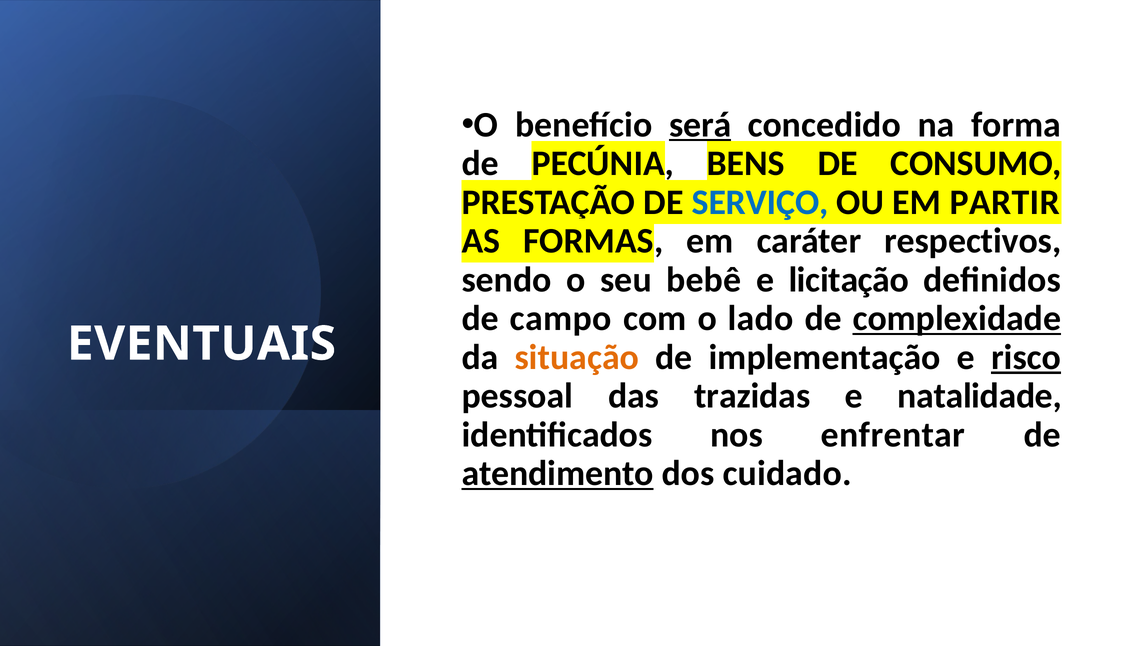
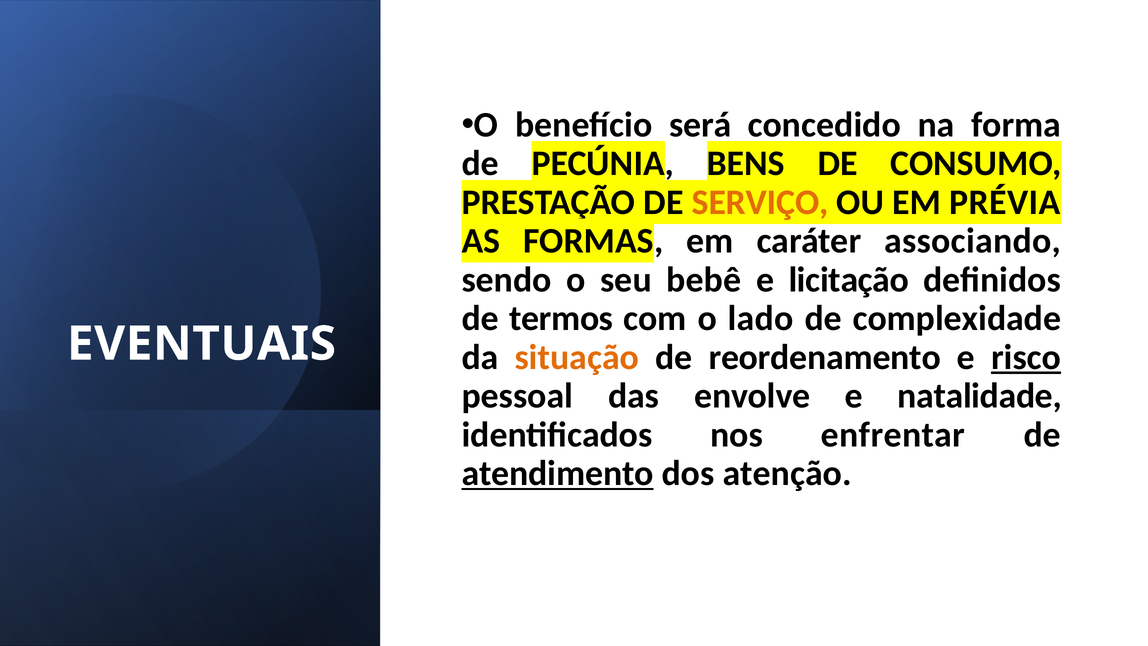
será underline: present -> none (700, 125)
SERVIÇO colour: blue -> orange (760, 202)
PARTIR: PARTIR -> PRÉVIA (1005, 202)
respectivos: respectivos -> associando (973, 241)
campo: campo -> termos (561, 318)
complexidade underline: present -> none (957, 318)
implementação: implementação -> reordenamento (825, 357)
trazidas: trazidas -> envolve (752, 396)
cuidado: cuidado -> atenção (787, 473)
